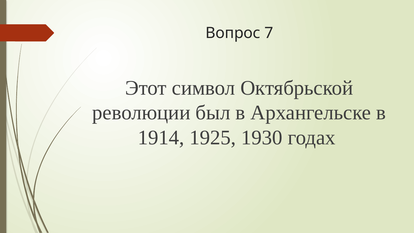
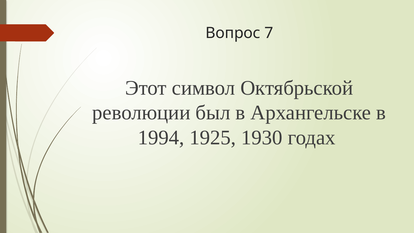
1914: 1914 -> 1994 (161, 138)
